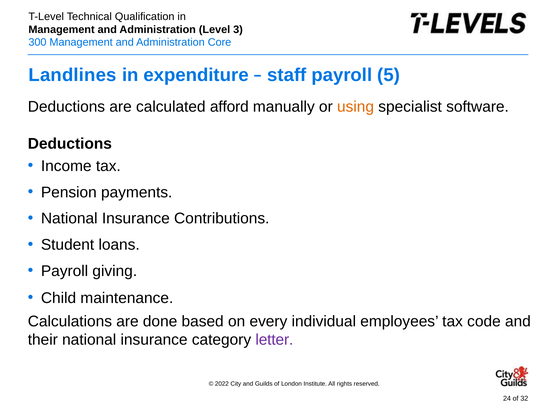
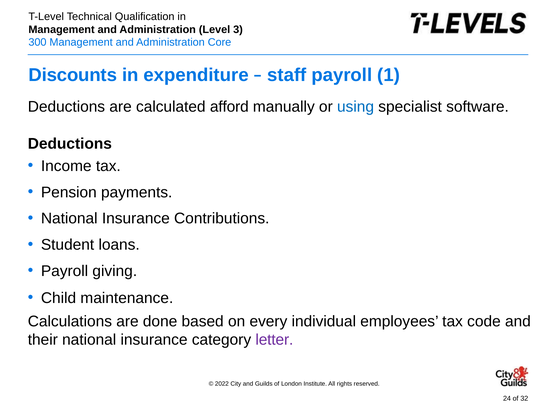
Landlines: Landlines -> Discounts (73, 75)
5: 5 -> 1 (389, 75)
using colour: orange -> blue (356, 107)
